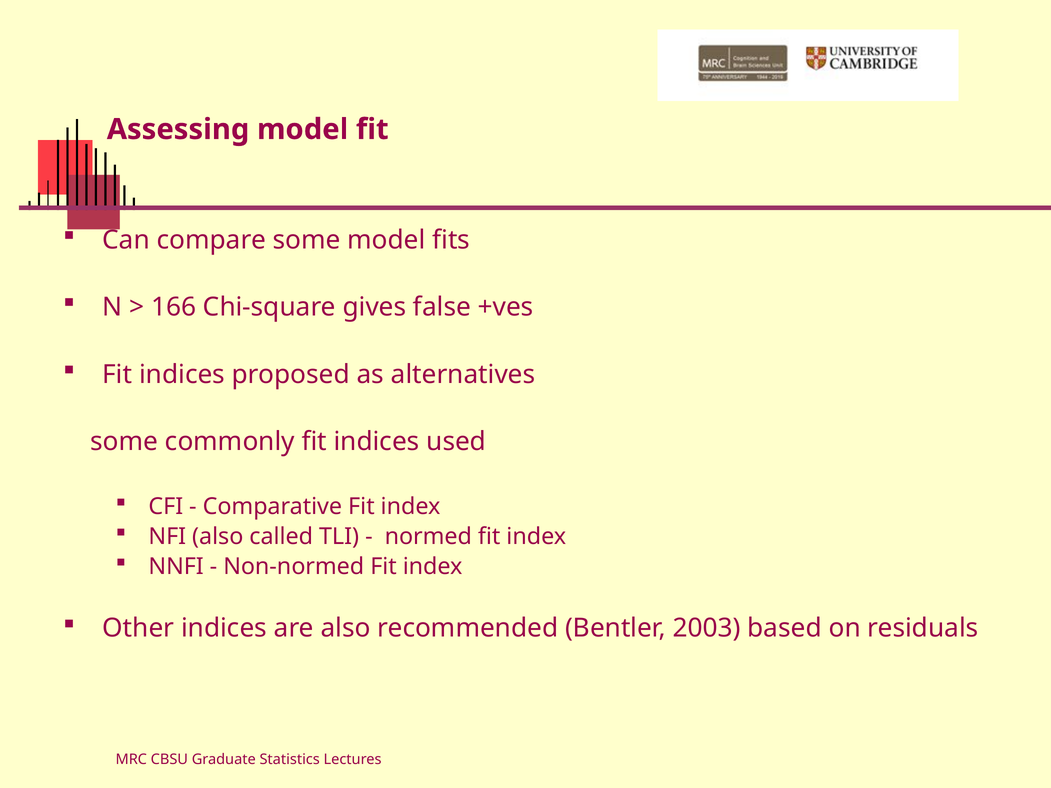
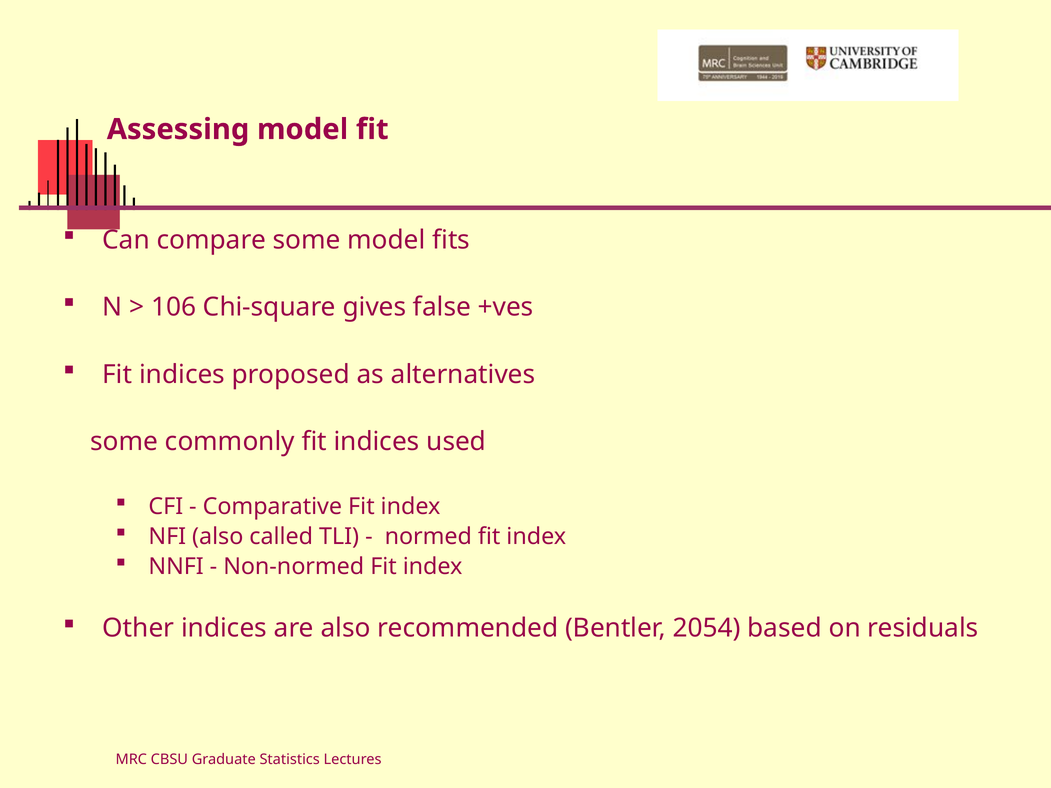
166: 166 -> 106 (174, 307)
2003: 2003 -> 2054 (707, 628)
